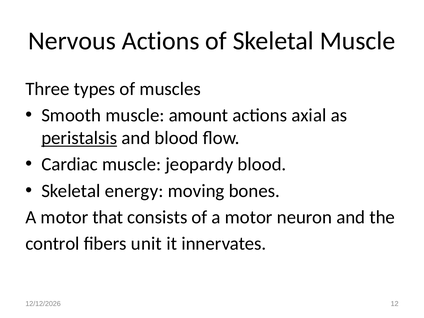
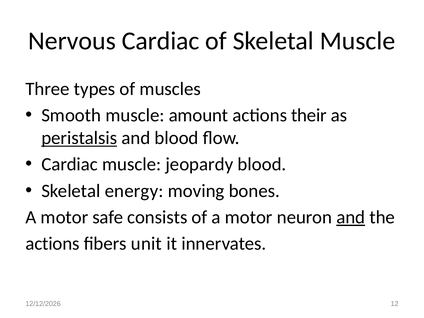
Nervous Actions: Actions -> Cardiac (161, 41)
axial: axial -> their (309, 115)
that: that -> safe (108, 217)
and underline: none -> present (351, 217)
control: control -> actions (52, 244)
